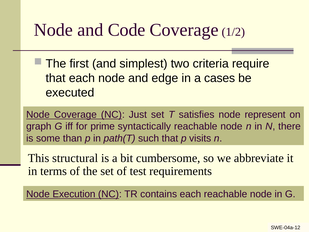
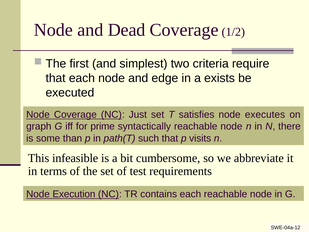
Code: Code -> Dead (127, 30)
cases: cases -> exists (220, 78)
represent: represent -> executes (265, 115)
structural: structural -> infeasible (75, 158)
